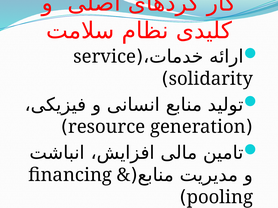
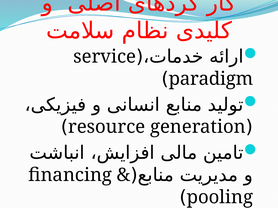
solidarity: solidarity -> paradigm (211, 79)
